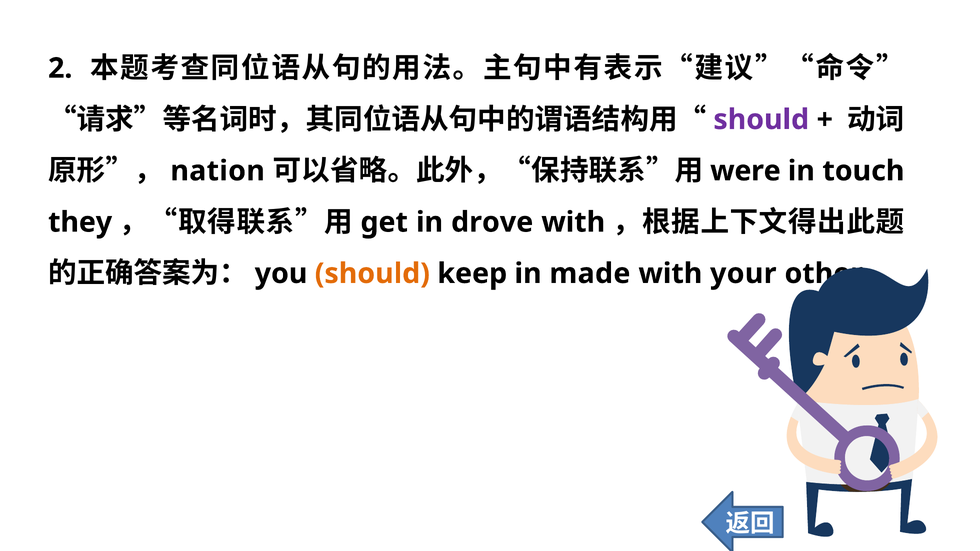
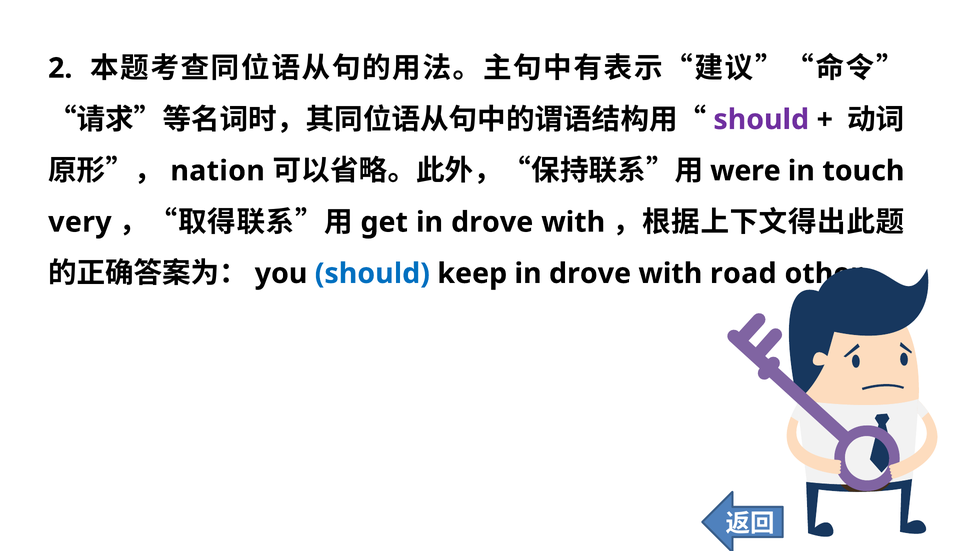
they: they -> very (80, 222)
should colour: orange -> blue (372, 274)
keep in made: made -> drove (590, 274)
your: your -> road (743, 274)
